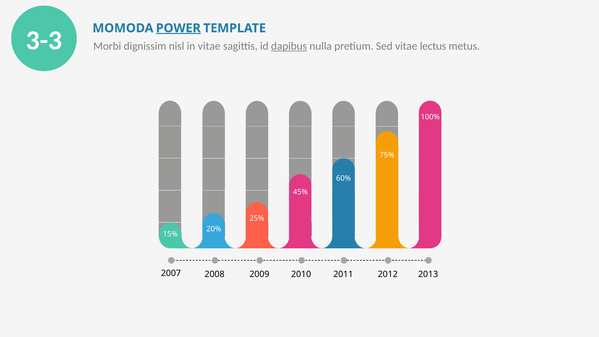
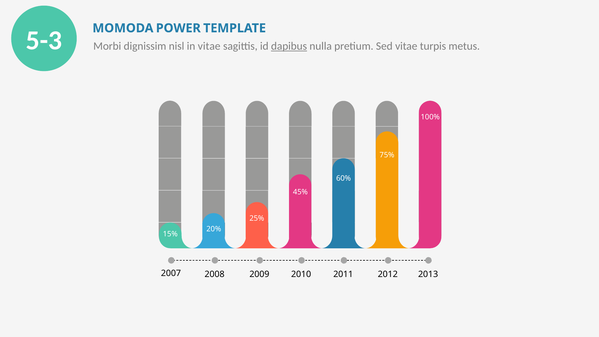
3-3: 3-3 -> 5-3 (44, 40)
POWER underline: present -> none (178, 28)
lectus: lectus -> turpis (433, 46)
